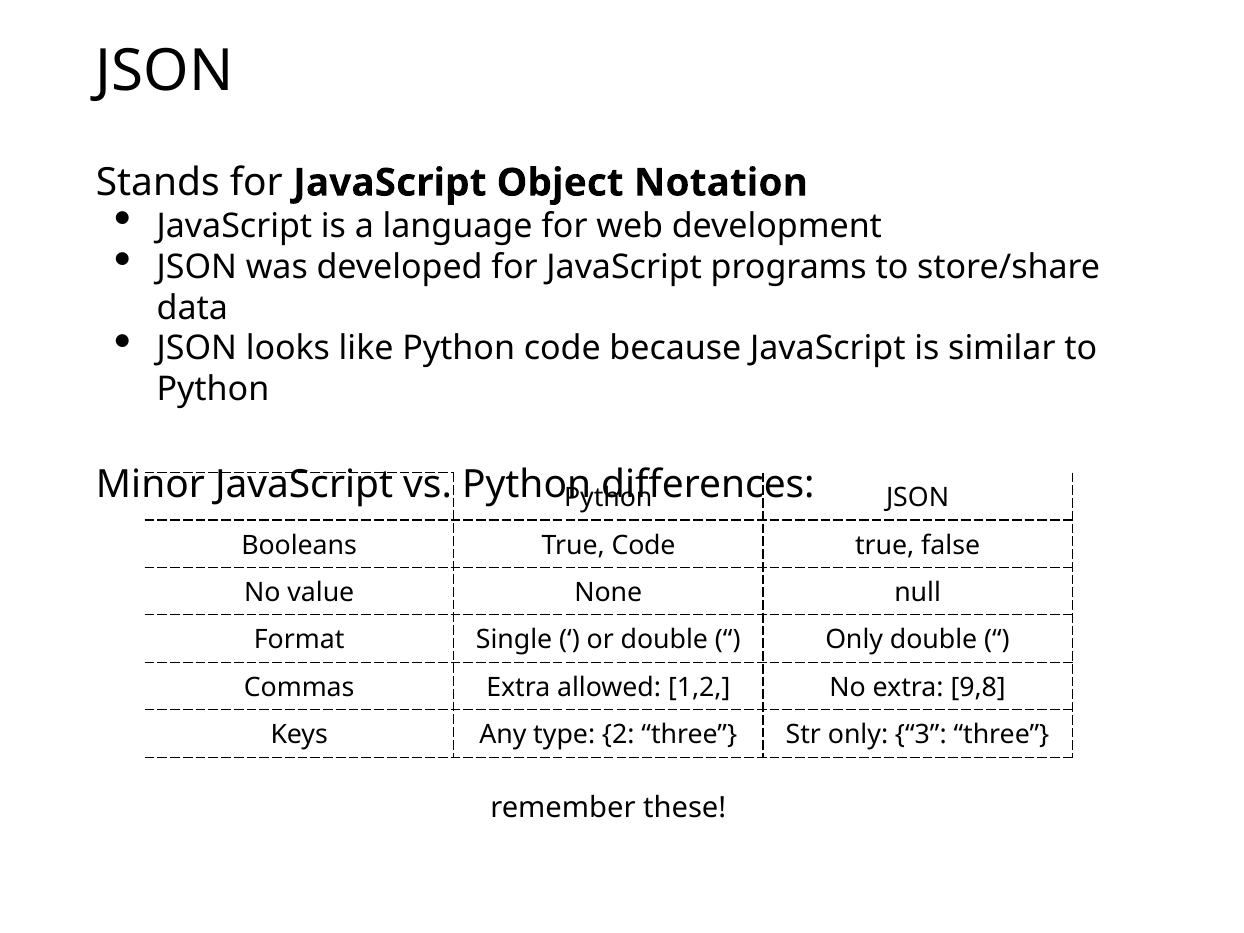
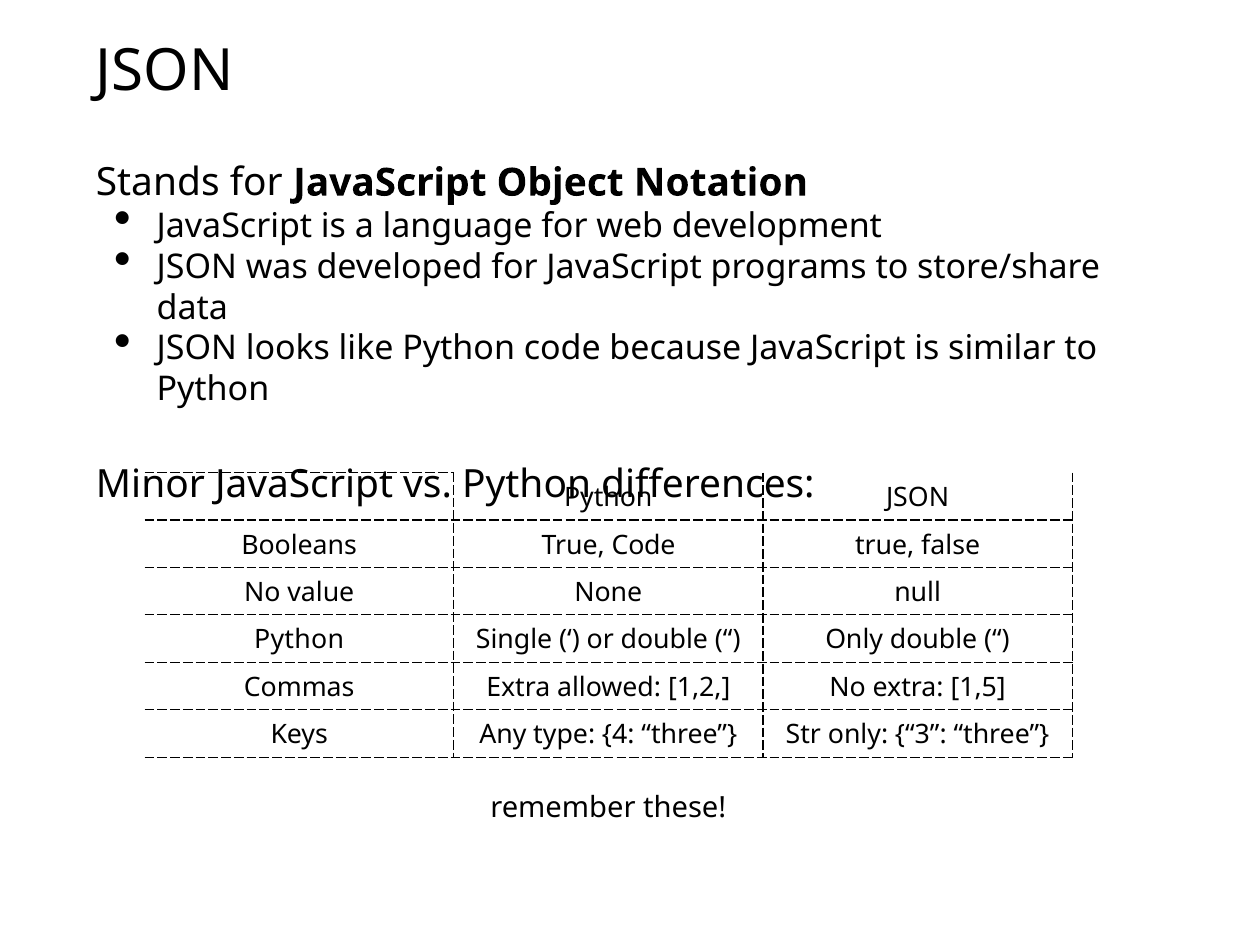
Format: Format -> Python (299, 640)
9,8: 9,8 -> 1,5 (978, 687)
2: 2 -> 4 (618, 735)
